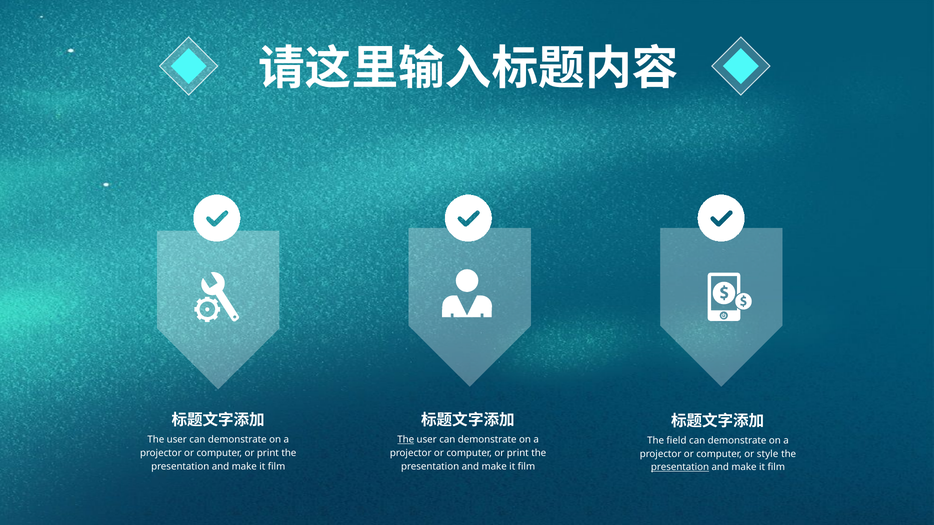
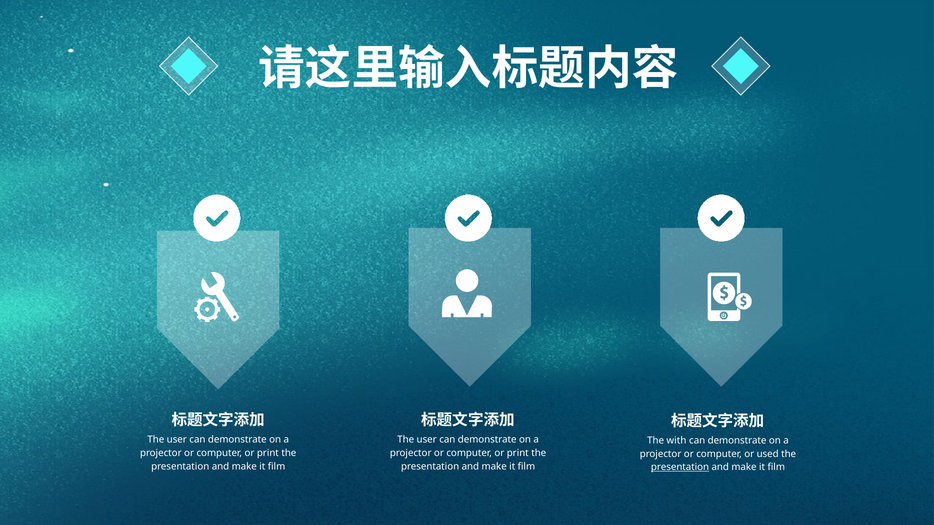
The underline: present -> none (406, 440)
field: field -> with (676, 441)
style: style -> used (768, 454)
